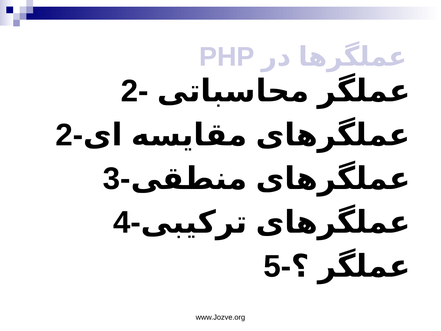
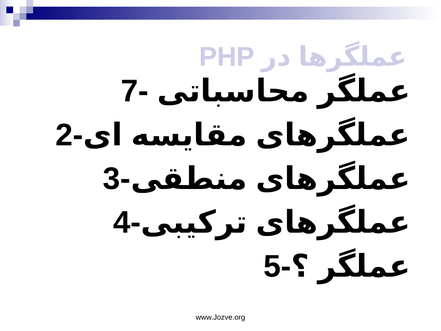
2-: 2- -> 7- (135, 91)
